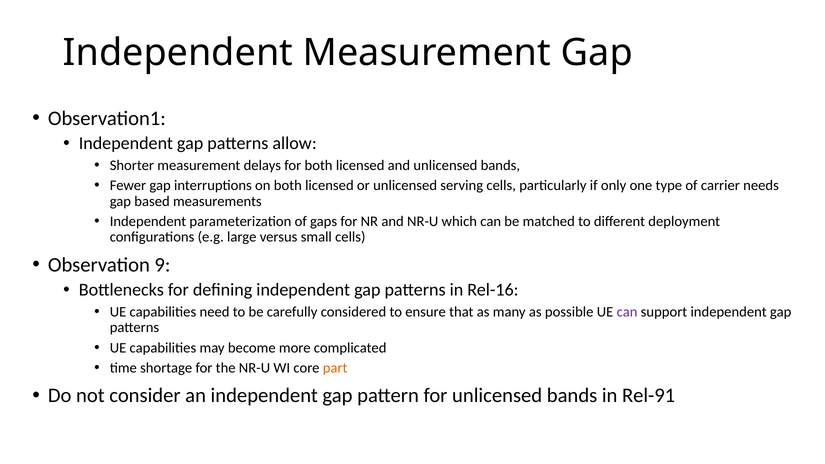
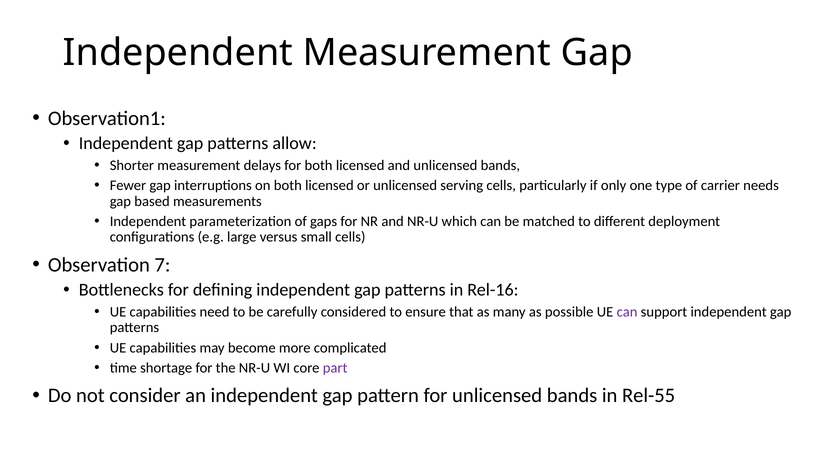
9: 9 -> 7 (162, 265)
part colour: orange -> purple (335, 368)
Rel-91: Rel-91 -> Rel-55 (649, 395)
